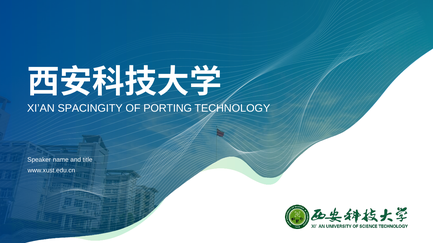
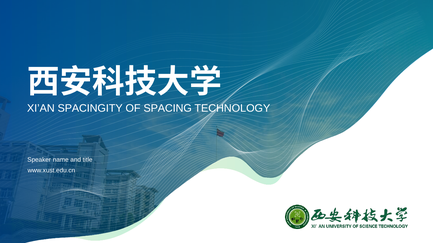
OF PORTING: PORTING -> SPACING (168, 108)
